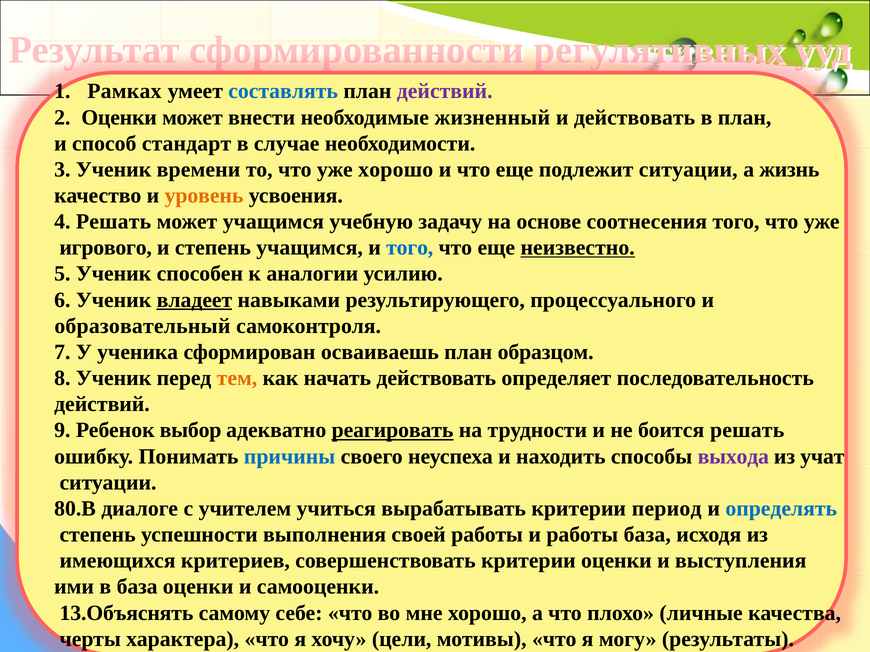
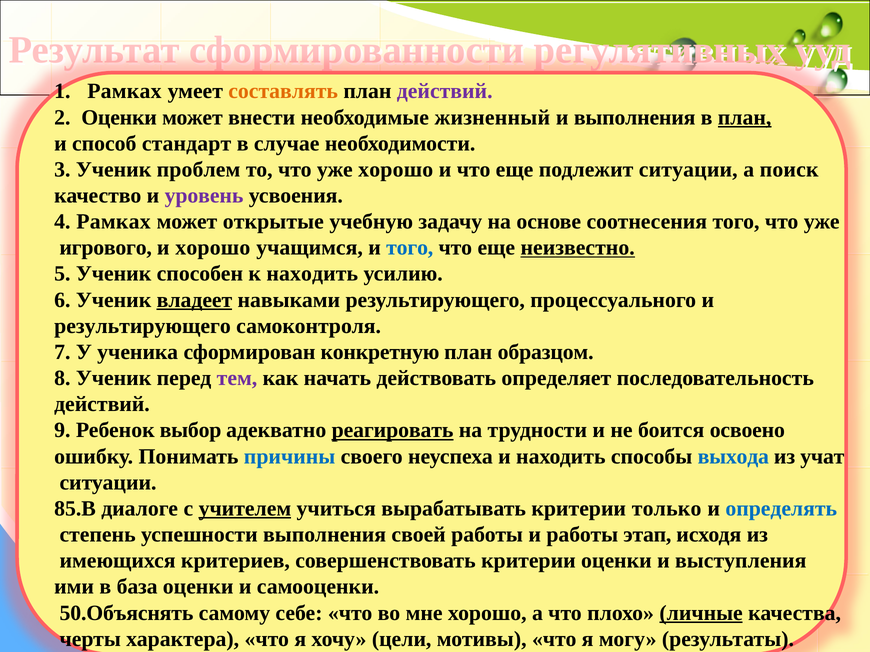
составлять colour: blue -> orange (283, 91)
и действовать: действовать -> выполнения (635, 117)
план underline: none -> present (745, 117)
времени: времени -> проблем (199, 170)
жизнь: жизнь -> поиск (789, 170)
уровень colour: orange -> purple (204, 196)
4 Решать: Решать -> Рамках (113, 222)
может учащимся: учащимся -> открытые (273, 222)
и степень: степень -> хорошо (213, 248)
к аналогии: аналогии -> находить (312, 274)
образовательный: образовательный -> результирующего (143, 326)
осваиваешь: осваиваешь -> конкретную (380, 352)
тем colour: orange -> purple (237, 378)
боится решать: решать -> освоено (747, 431)
выхода colour: purple -> blue (733, 457)
80.В: 80.В -> 85.В (75, 509)
учителем underline: none -> present (245, 509)
период: период -> только (667, 509)
работы база: база -> этап (647, 535)
13.Объяснять: 13.Объяснять -> 50.Объяснять (126, 613)
личные underline: none -> present (701, 613)
